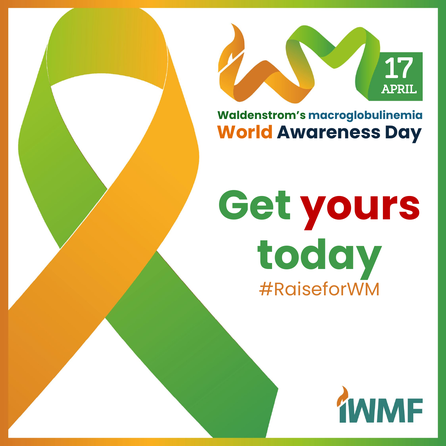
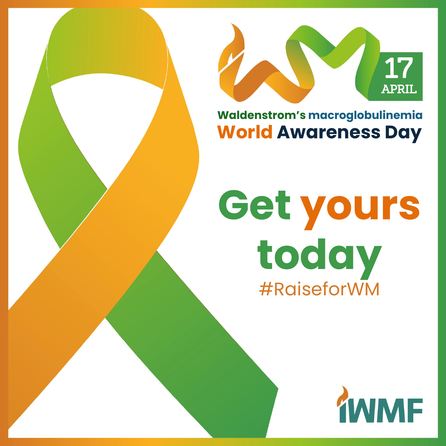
yours colour: red -> orange (361, 206)
